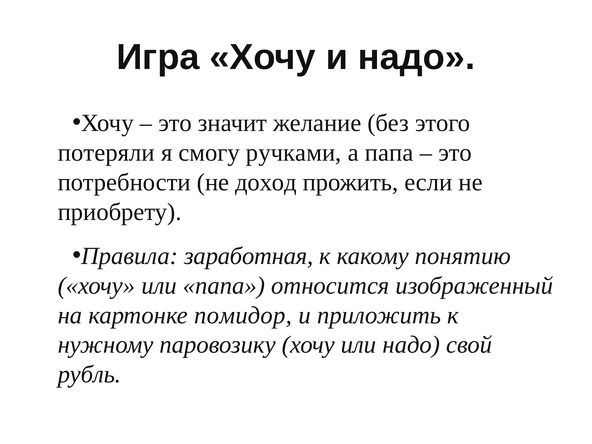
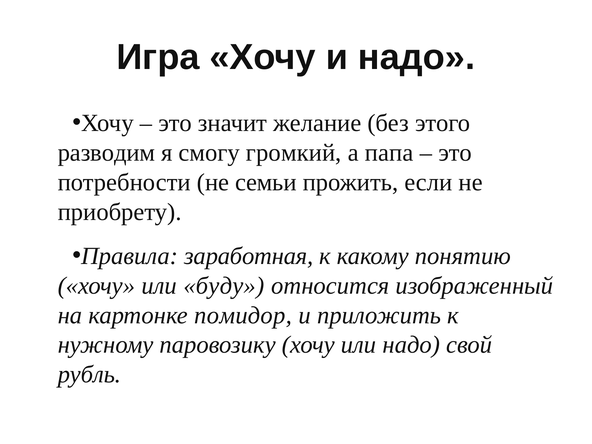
потеряли: потеряли -> разводим (106, 153)
ручками: ручками -> громкий (294, 153)
доход: доход -> семьи (266, 182)
или папа: папа -> буду (224, 286)
